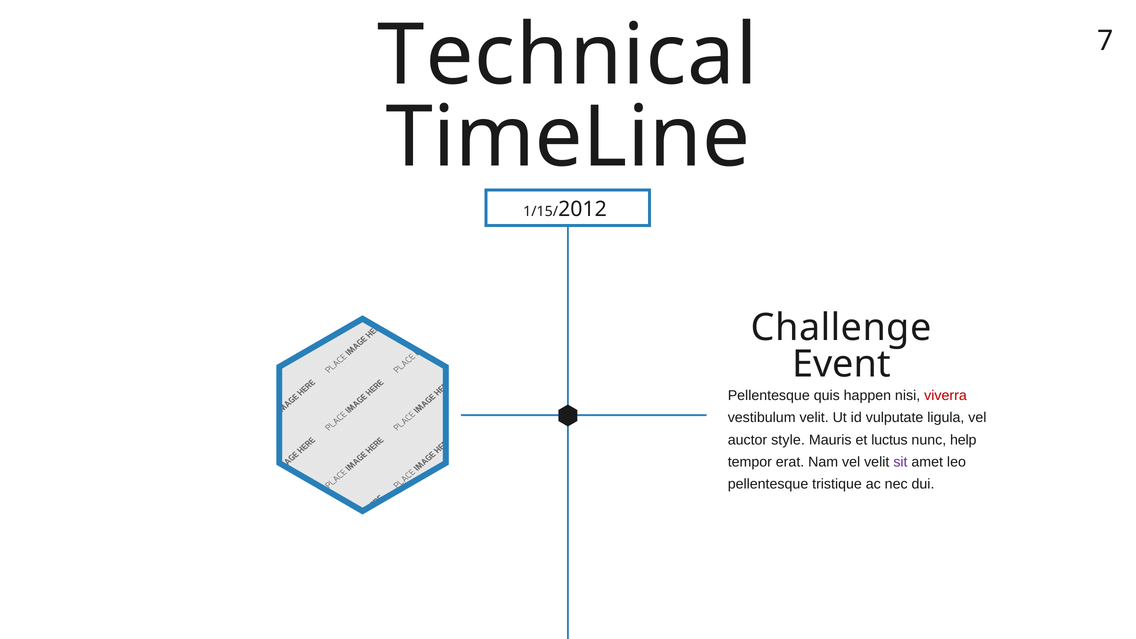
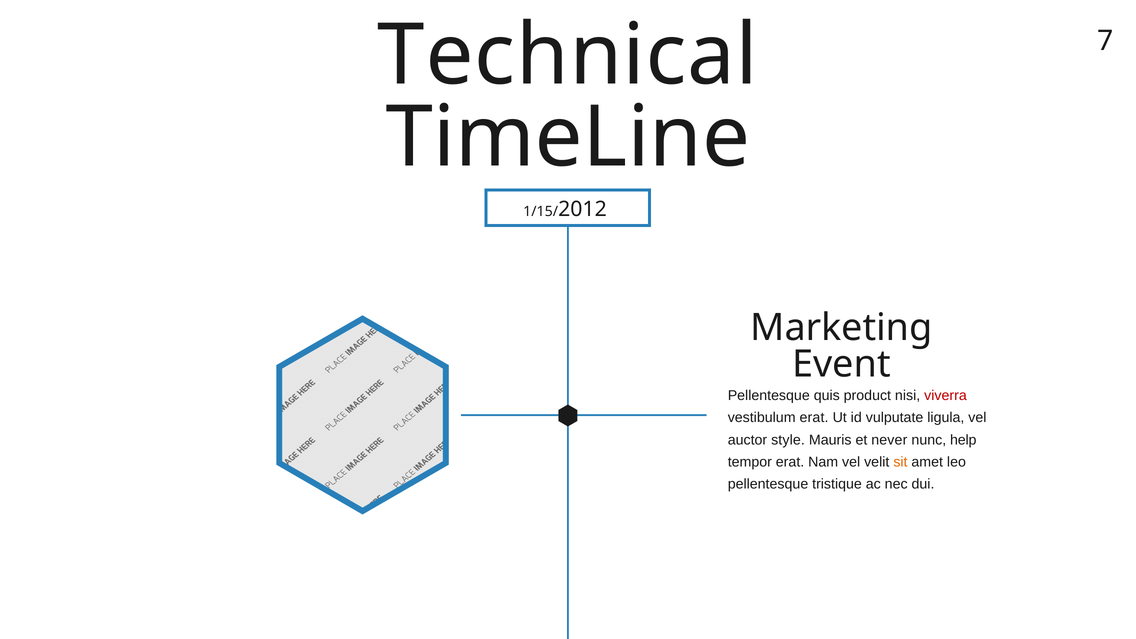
Challenge: Challenge -> Marketing (841, 328)
happen: happen -> product (867, 396)
vestibulum velit: velit -> erat (814, 418)
luctus: luctus -> never (889, 440)
sit colour: purple -> orange (900, 462)
